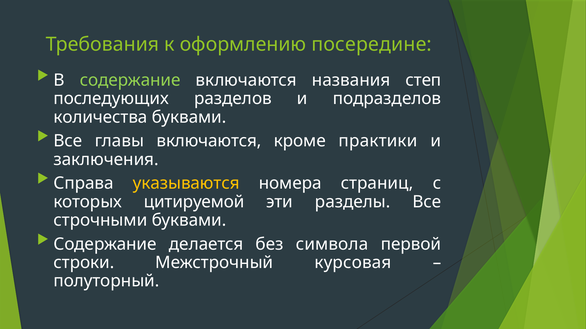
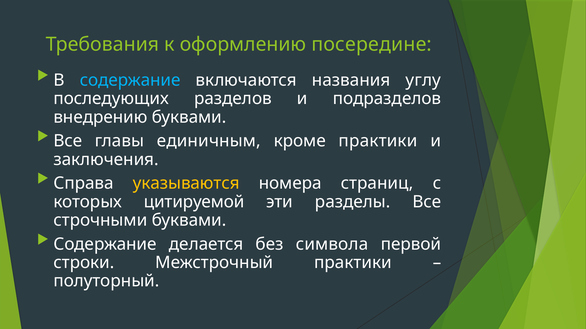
содержание colour: light green -> light blue (130, 80)
степ: степ -> углу (423, 80)
количества: количества -> внедрению (100, 117)
главы включаются: включаются -> единичным (209, 141)
Межстрочный курсовая: курсовая -> практики (353, 263)
